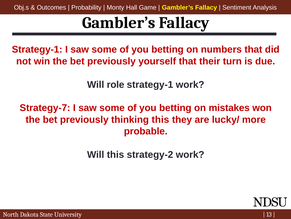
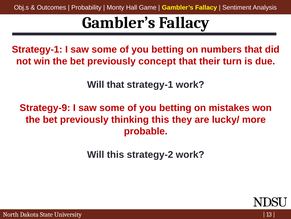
yourself: yourself -> concept (157, 61)
Will role: role -> that (116, 84)
Strategy-7: Strategy-7 -> Strategy-9 (45, 108)
